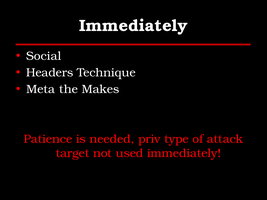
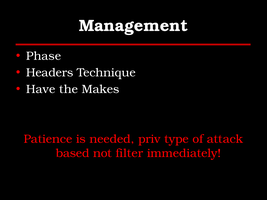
Immediately: Immediately -> Management (133, 26)
Social: Social -> Phase (44, 56)
Meta: Meta -> Have (41, 89)
target: target -> based (73, 153)
used: used -> filter (129, 153)
